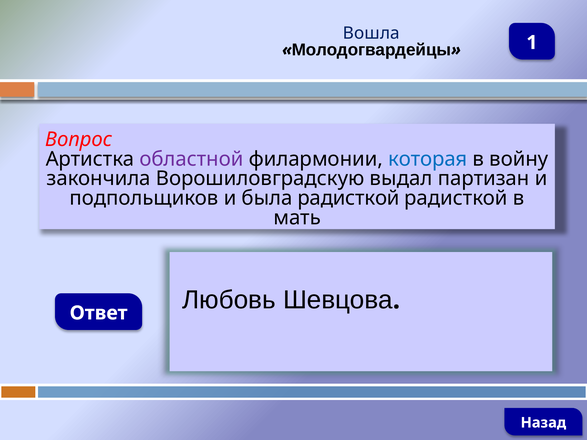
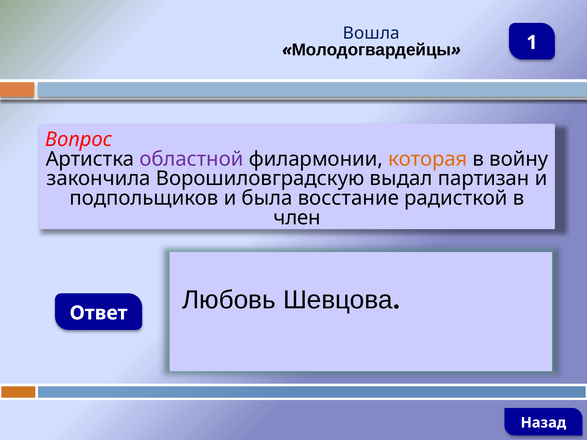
которая colour: blue -> orange (428, 159)
была радисткой: радисткой -> восстание (348, 198)
мать: мать -> член (297, 218)
